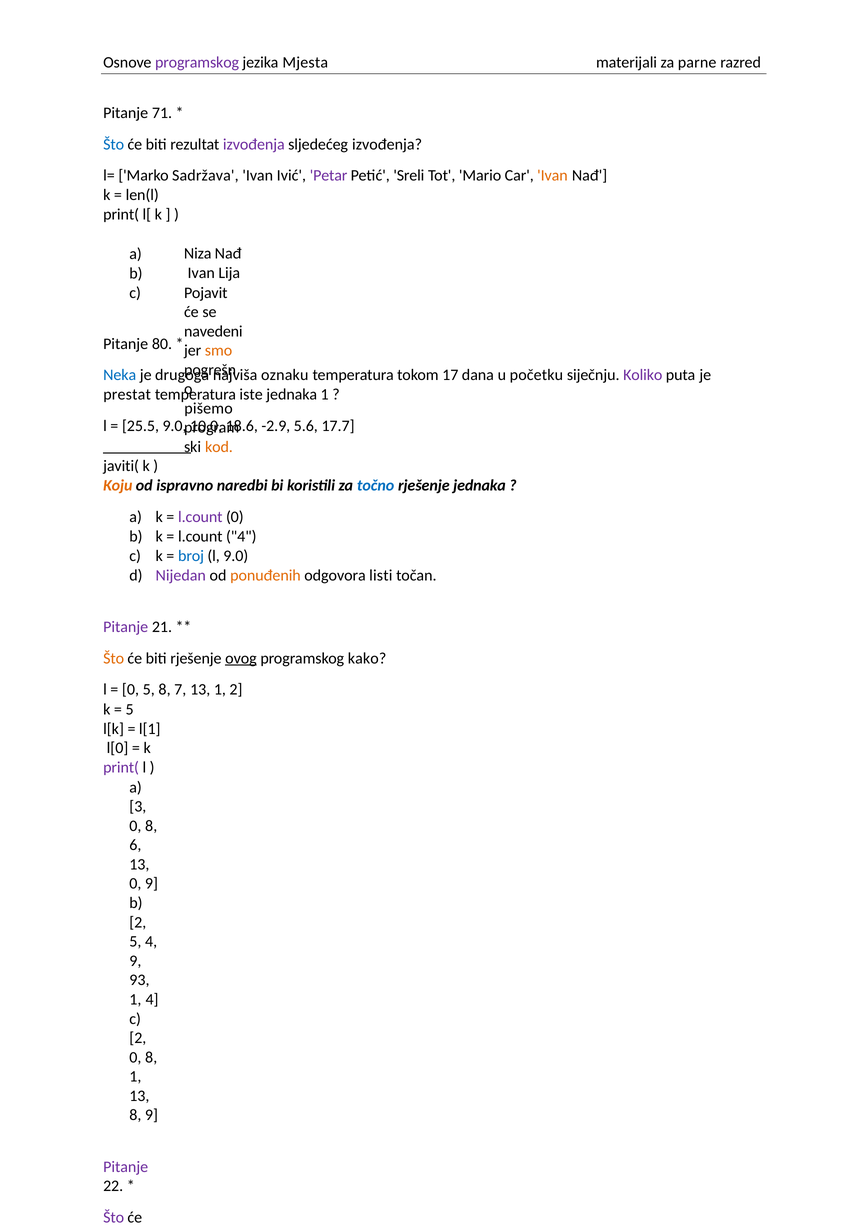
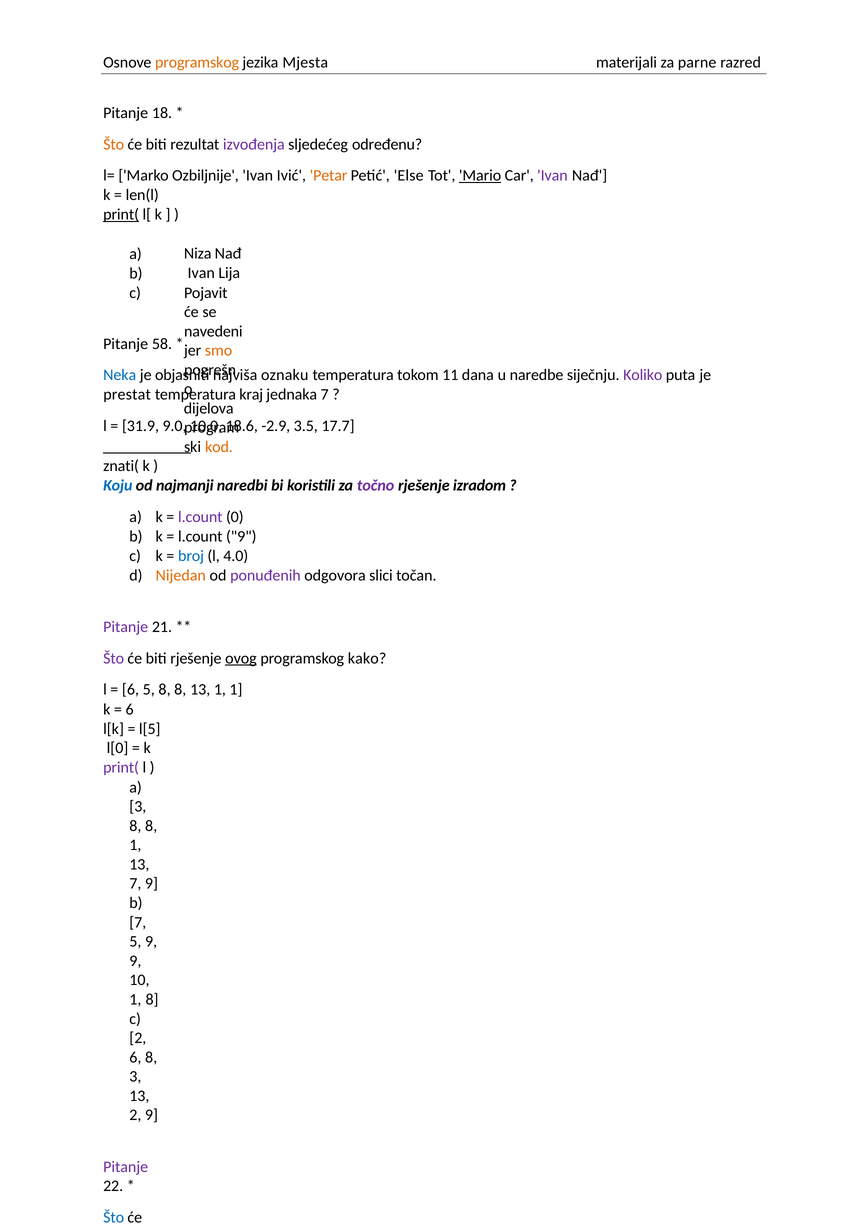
programskog colour: purple -> orange (197, 62)
Pitanje 71: 71 -> 18 (162, 113)
Što colour: blue -> orange (114, 144)
sljedećeg izvođenja: izvođenja -> određenu (387, 144)
Sadržava: Sadržava -> Ozbiljnije (205, 176)
Petar colour: purple -> orange (329, 176)
Sreli: Sreli -> Else (409, 176)
Mario underline: none -> present (480, 176)
Ivan colour: orange -> purple (552, 176)
print( underline: none -> present (121, 214)
80: 80 -> 58 (162, 344)
drugoga: drugoga -> objasniti (182, 375)
tokom 17: 17 -> 11 (450, 375)
početku: početku -> naredbe (537, 375)
iste: iste -> kraj (251, 395)
jednaka 1: 1 -> 7 (325, 395)
pišemo: pišemo -> dijelova (209, 408)
25.5: 25.5 -> 31.9 (141, 426)
5.6: 5.6 -> 3.5 (306, 426)
javiti(: javiti( -> znati( (121, 466)
Koju colour: orange -> blue (118, 486)
ispravno: ispravno -> najmanji (185, 486)
točno colour: blue -> purple (376, 486)
rješenje jednaka: jednaka -> izradom (480, 486)
l.count 4: 4 -> 9 (241, 536)
l 9.0: 9.0 -> 4.0 (236, 556)
Nijedan colour: purple -> orange (181, 575)
ponuđenih colour: orange -> purple (266, 575)
listi: listi -> slici (381, 575)
Što colour: orange -> purple (114, 658)
0: 0 -> 6 (131, 690)
5 8 7: 7 -> 8 (180, 690)
1 2: 2 -> 1 (236, 690)
5: 5 -> 6 (130, 709)
l[1: l[1 -> l[5 (150, 729)
0: 0 -> 8 (135, 826)
6: 6 -> 1 (135, 845)
0: 0 -> 7 (135, 883)
2: 2 -> 7 (138, 922)
5 4: 4 -> 9 (151, 941)
93: 93 -> 10 (139, 980)
1 4: 4 -> 8 (152, 999)
0: 0 -> 6 (135, 1057)
1: 1 -> 3 (135, 1077)
8: 8 -> 2 (135, 1115)
Što colour: purple -> blue (114, 1217)
